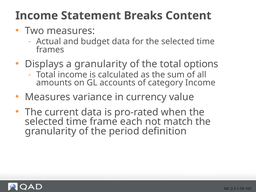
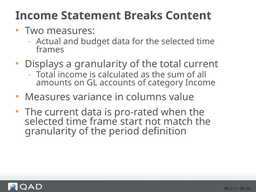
total options: options -> current (201, 64)
currency: currency -> columns (146, 97)
each: each -> start (131, 122)
